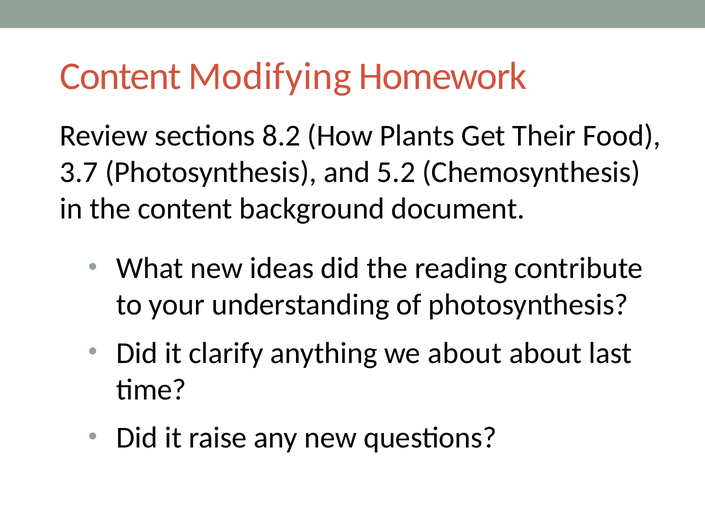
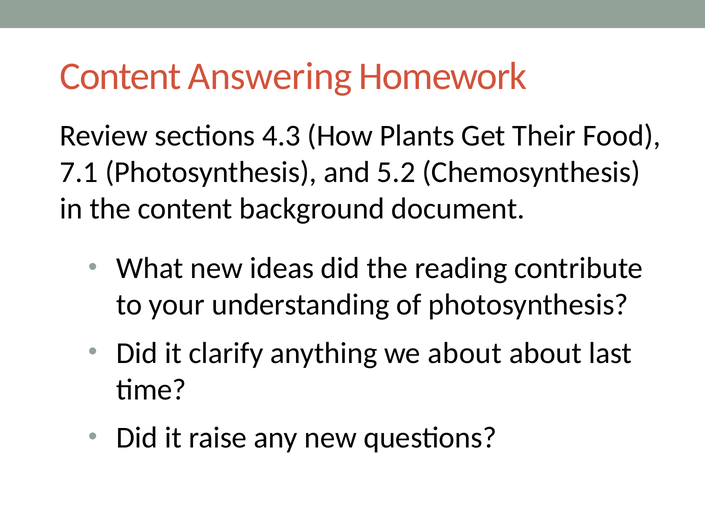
Modifying: Modifying -> Answering (270, 76)
8.2: 8.2 -> 4.3 (281, 136)
3.7: 3.7 -> 7.1 (79, 172)
